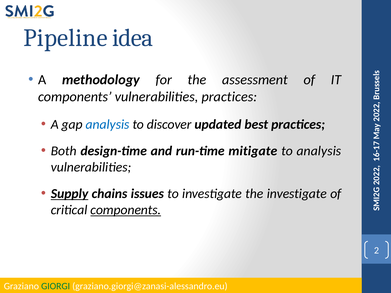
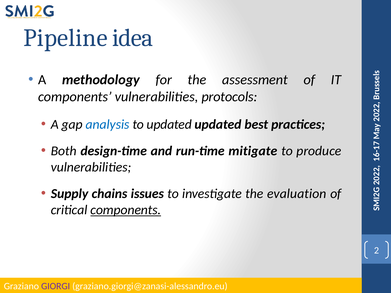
vulnerabilities practices: practices -> protocols (229, 97)
to discover: discover -> updated (169, 125)
to analysis: analysis -> produce (319, 151)
Supply underline: present -> none (70, 194)
the investigate: investigate -> evaluation (297, 194)
GIORGI colour: green -> purple (56, 286)
